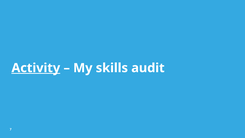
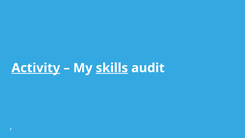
skills underline: none -> present (112, 68)
